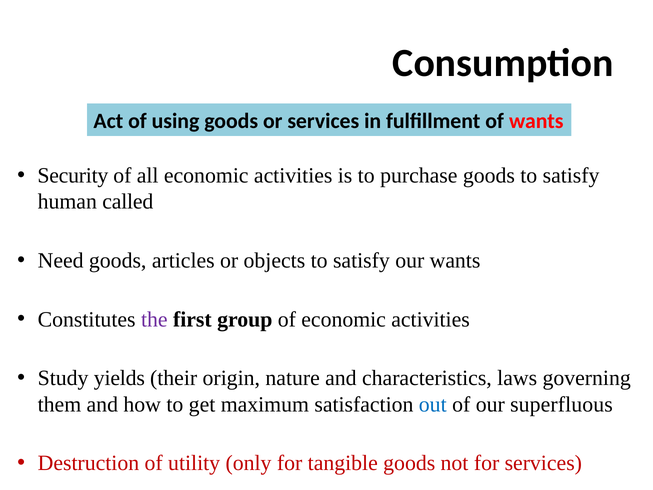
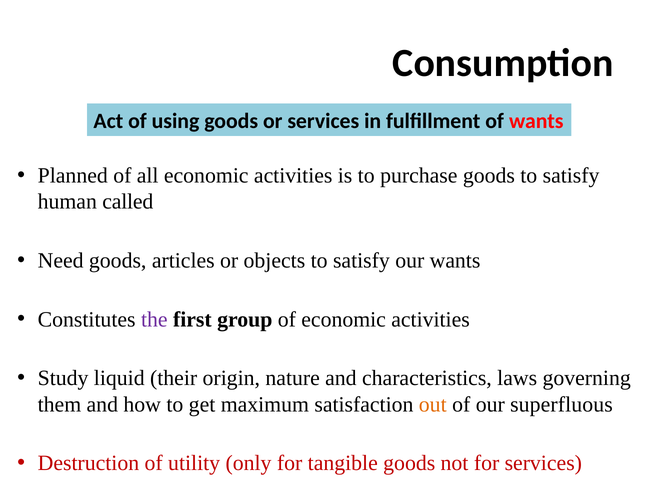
Security: Security -> Planned (73, 176)
yields: yields -> liquid (119, 378)
out colour: blue -> orange (433, 404)
